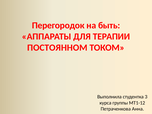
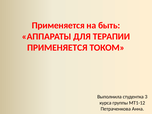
Перегородок: Перегородок -> Применяется (58, 25)
ПОСТОЯННОМ: ПОСТОЯННОМ -> ПРИМЕНЯЕТСЯ (57, 48)
